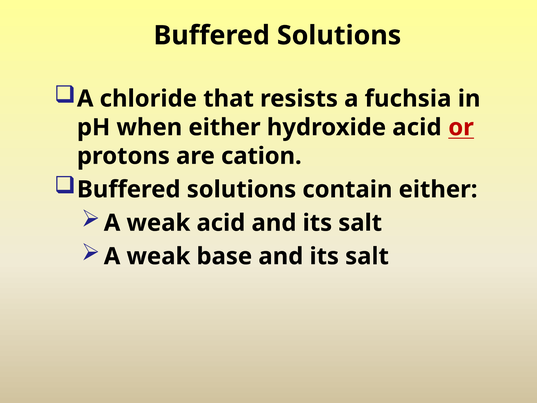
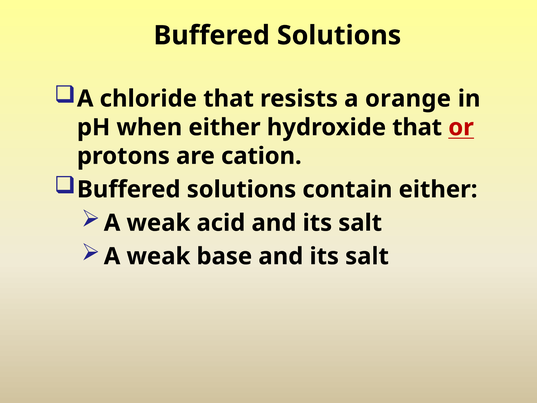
fuchsia: fuchsia -> orange (408, 99)
hydroxide acid: acid -> that (417, 127)
